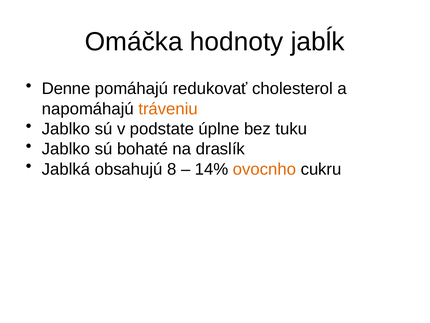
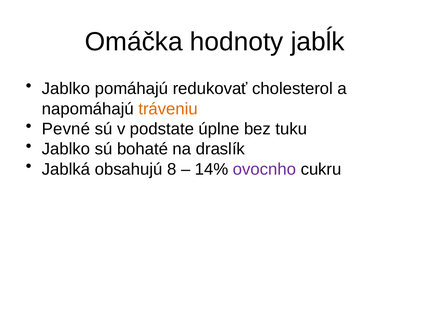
Denne: Denne -> Jablko (66, 89)
Jablko: Jablko -> Pevné (66, 129)
ovocnho colour: orange -> purple (265, 169)
